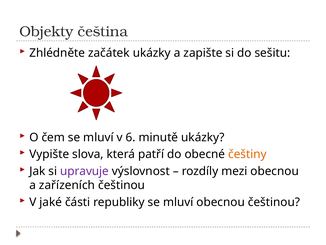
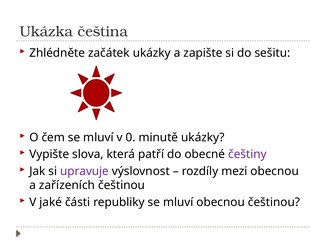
Objekty: Objekty -> Ukázka (46, 31)
6: 6 -> 0 (131, 137)
češtiny colour: orange -> purple (247, 154)
